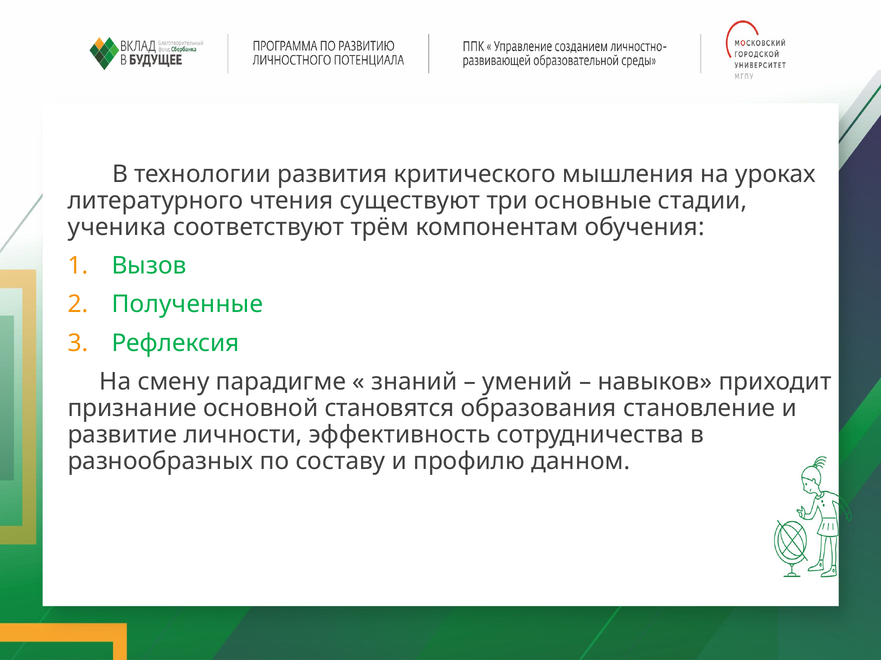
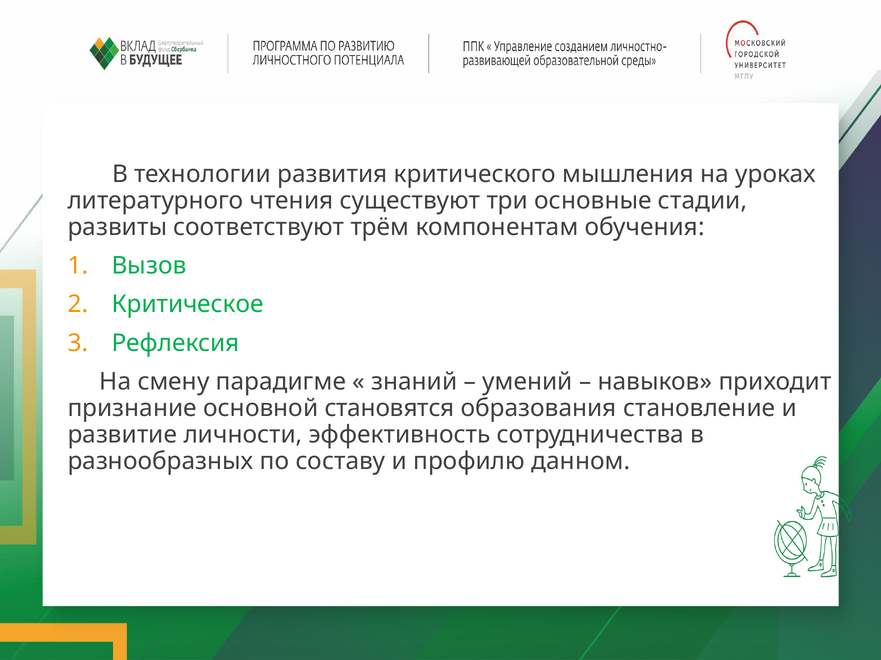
ученика: ученика -> развиты (117, 227)
Полученные: Полученные -> Критическое (188, 305)
